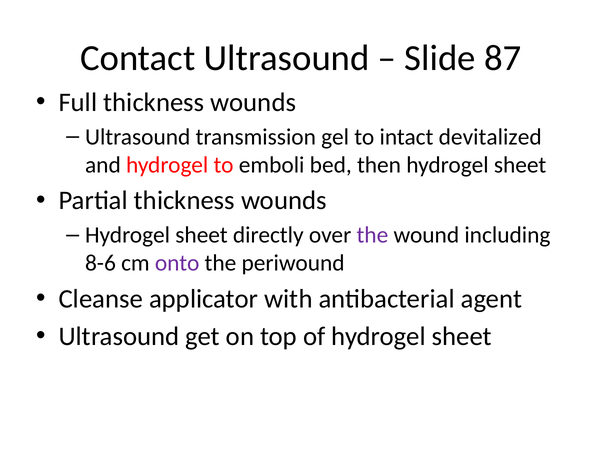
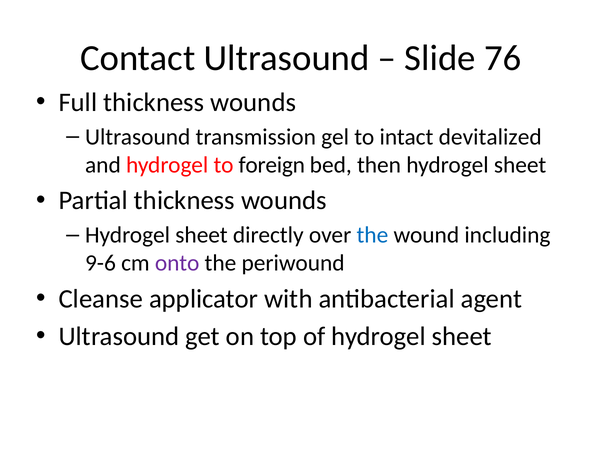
87: 87 -> 76 (503, 58)
emboli: emboli -> foreign (272, 165)
the colour: purple -> blue (372, 235)
8-6: 8-6 -> 9-6 (100, 263)
